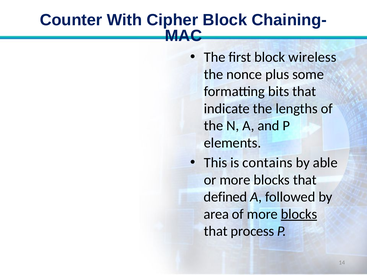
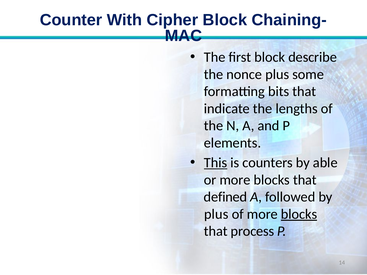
wireless: wireless -> describe (313, 57)
This underline: none -> present (216, 163)
contains: contains -> counters (268, 163)
area: area -> plus (216, 214)
